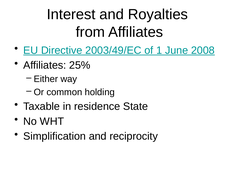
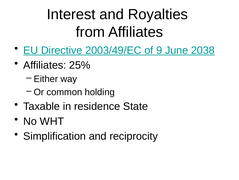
1: 1 -> 9 (159, 50)
2008: 2008 -> 2038 (203, 50)
